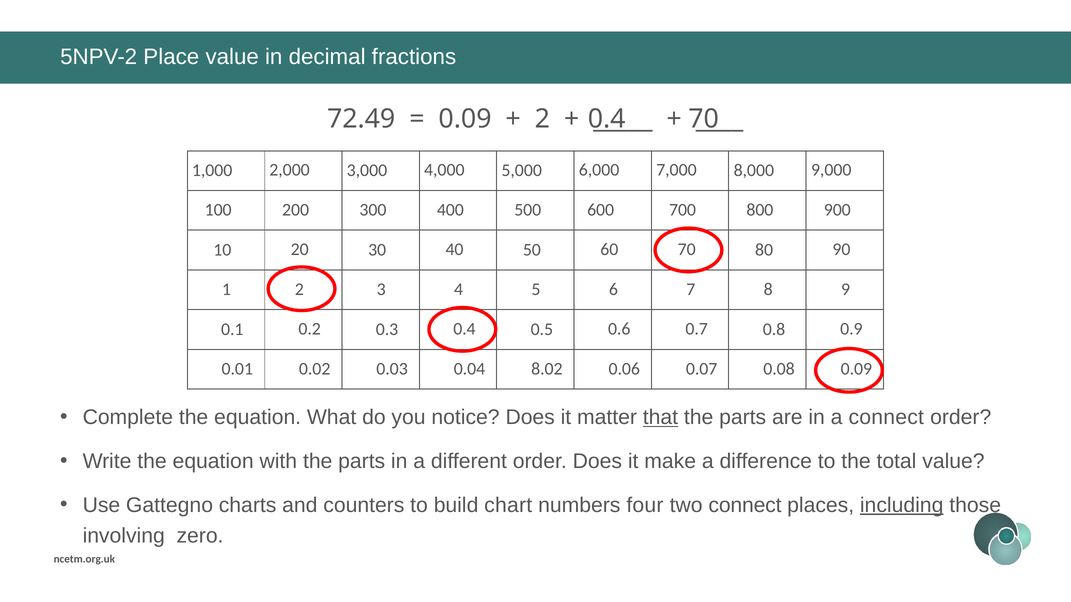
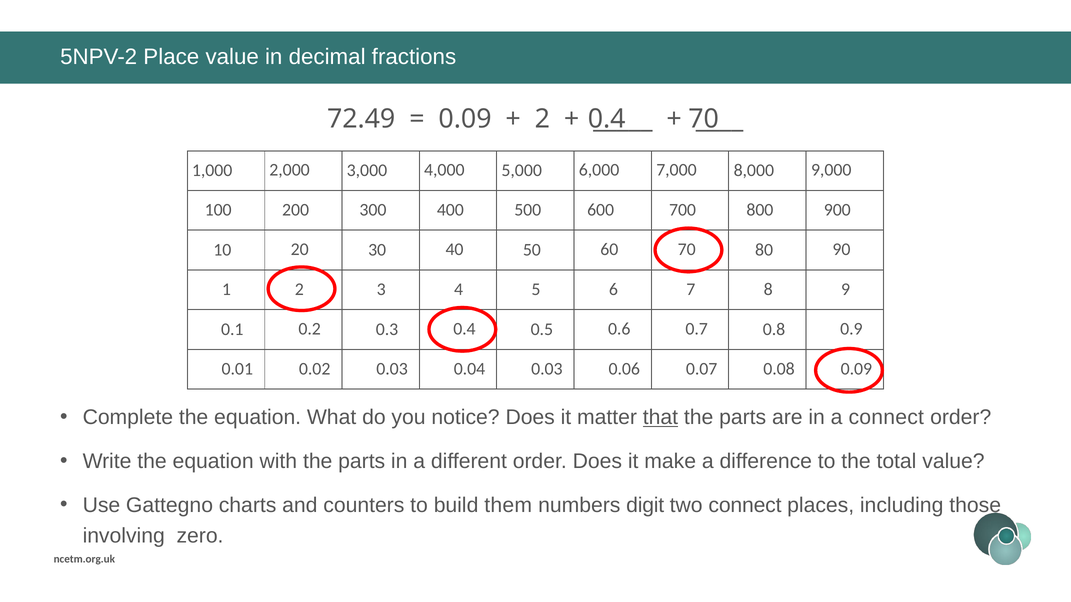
8.02: 8.02 -> 0.03 (547, 369)
chart: chart -> them (508, 505)
four: four -> digit (645, 505)
including underline: present -> none (902, 505)
